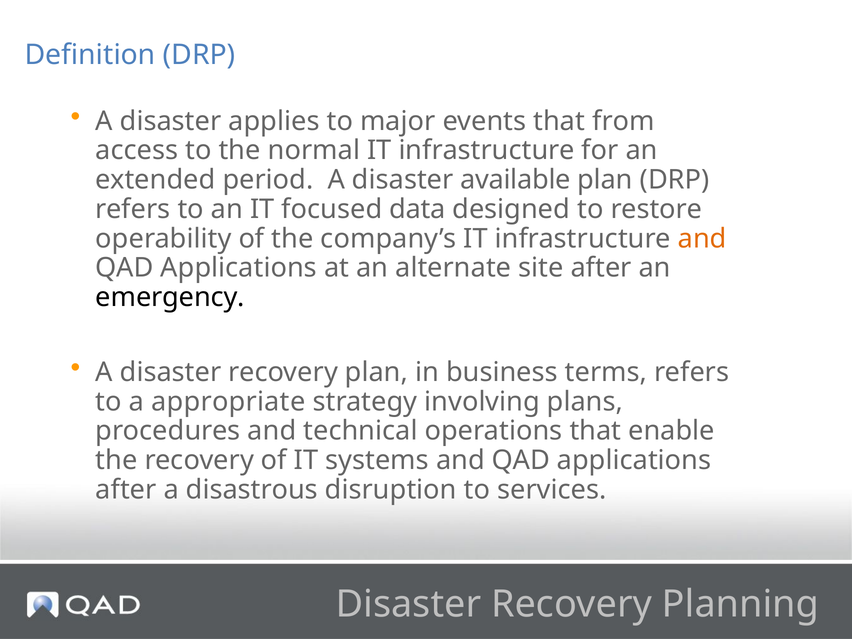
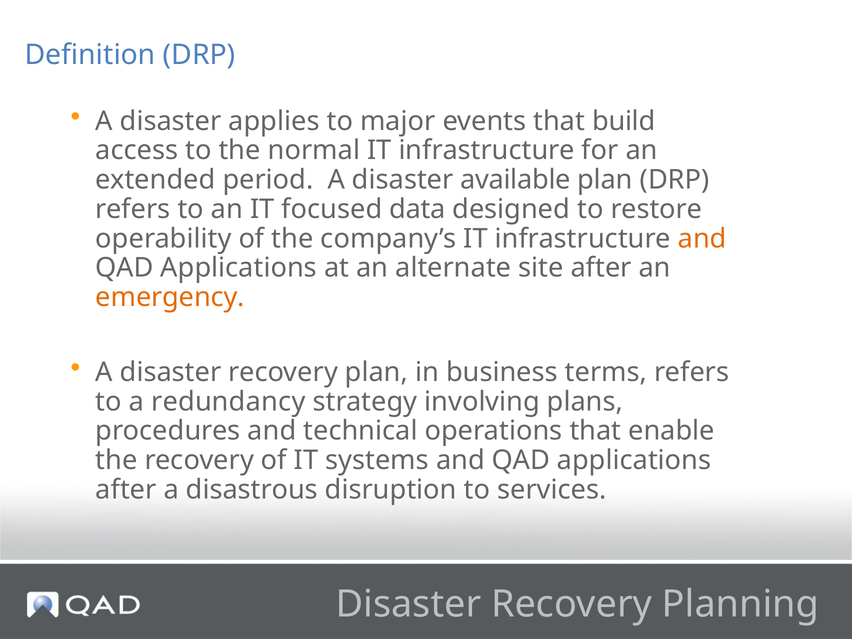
from: from -> build (624, 121)
emergency colour: black -> orange (170, 297)
appropriate: appropriate -> redundancy (228, 402)
